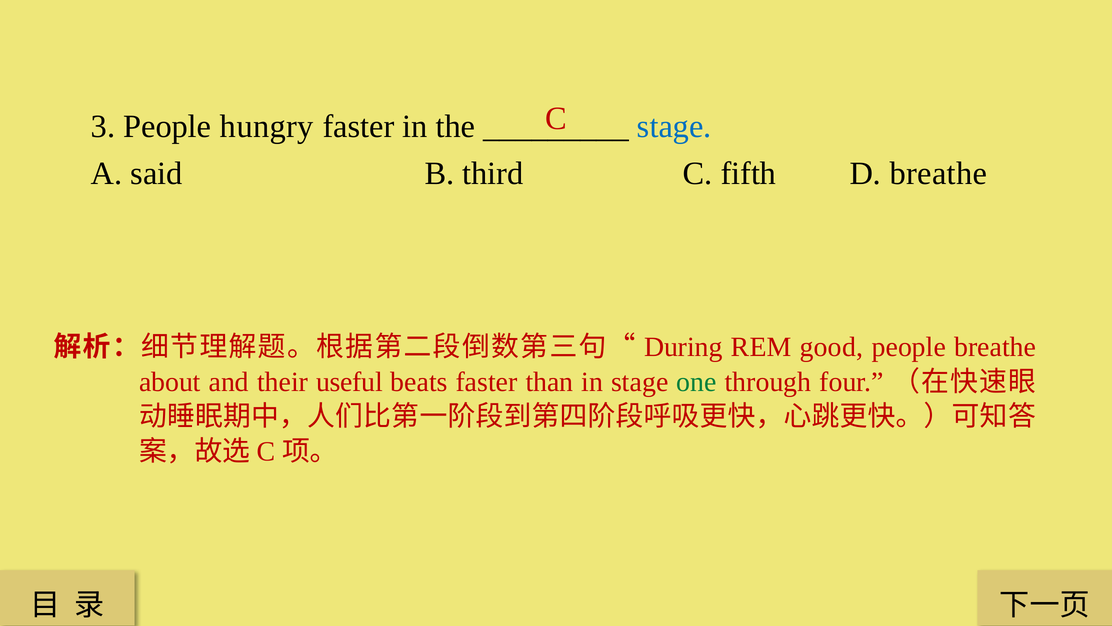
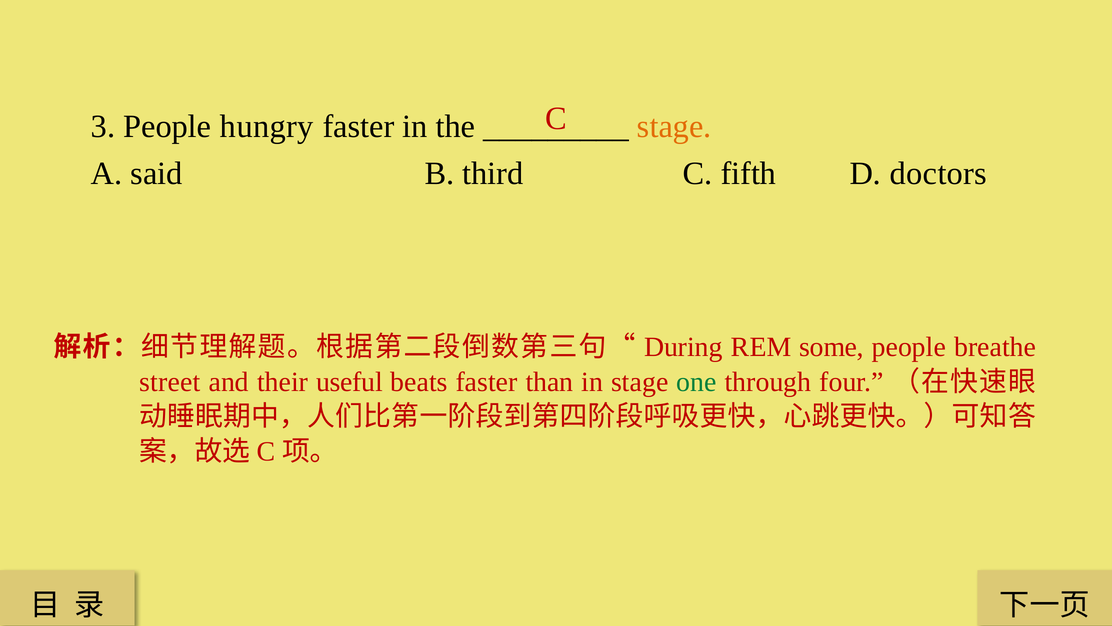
stage colour: blue -> orange (674, 126)
D breathe: breathe -> doctors (938, 173)
good: good -> some (832, 347)
about: about -> street (170, 382)
